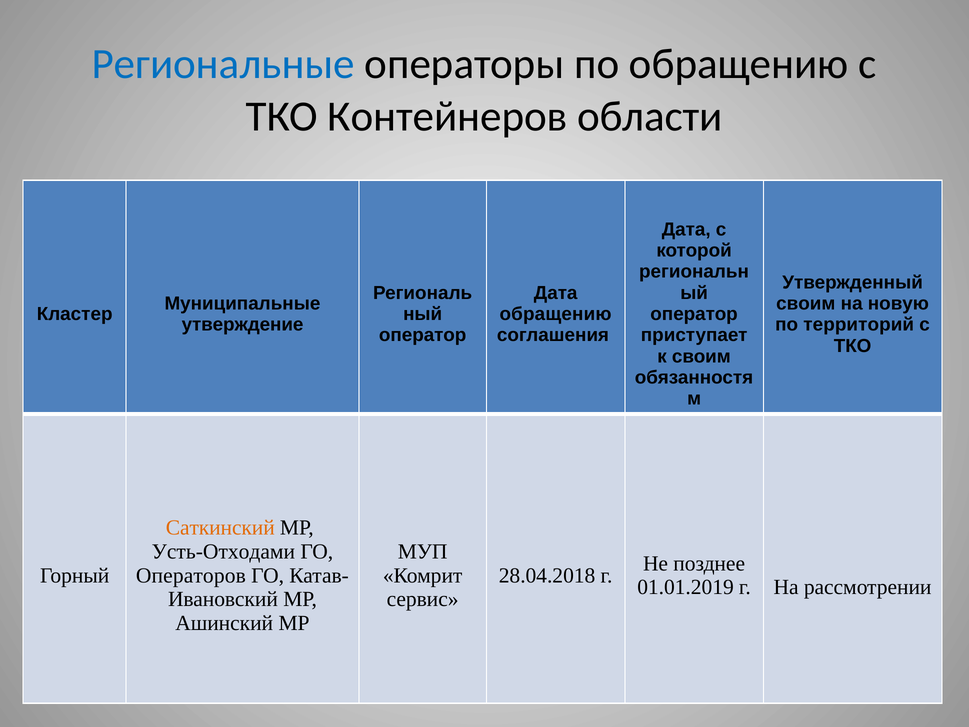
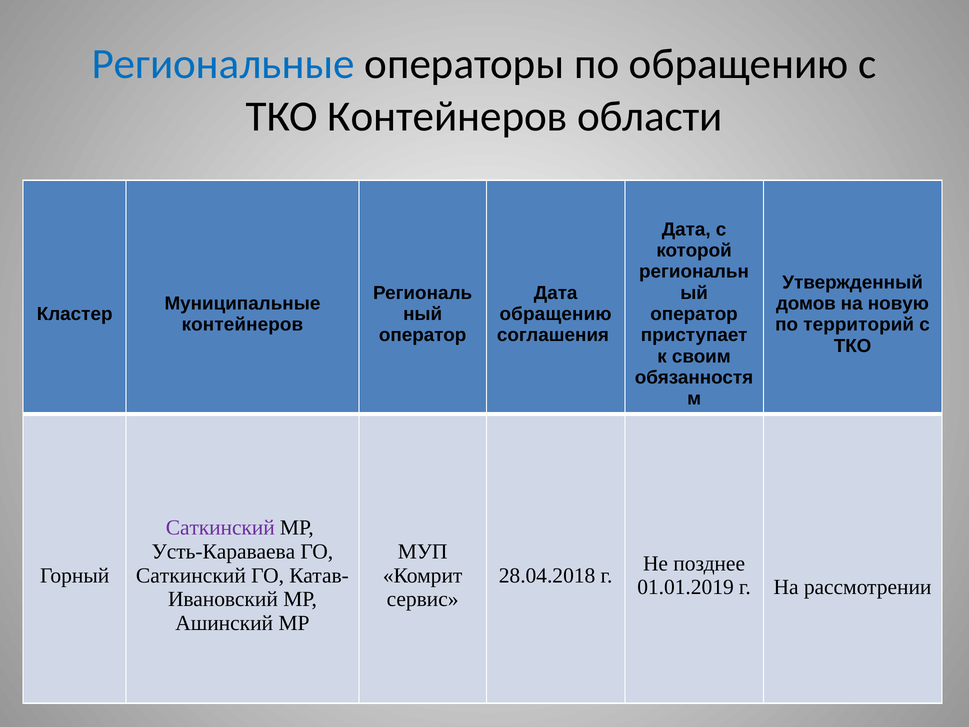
своим: своим -> домов (806, 303)
утверждение: утверждение -> контейнеров (242, 325)
Саткинский colour: orange -> purple (220, 527)
Усть-Отходами: Усть-Отходами -> Усть-Караваева (223, 551)
Операторов: Операторов -> Саткинский (191, 575)
